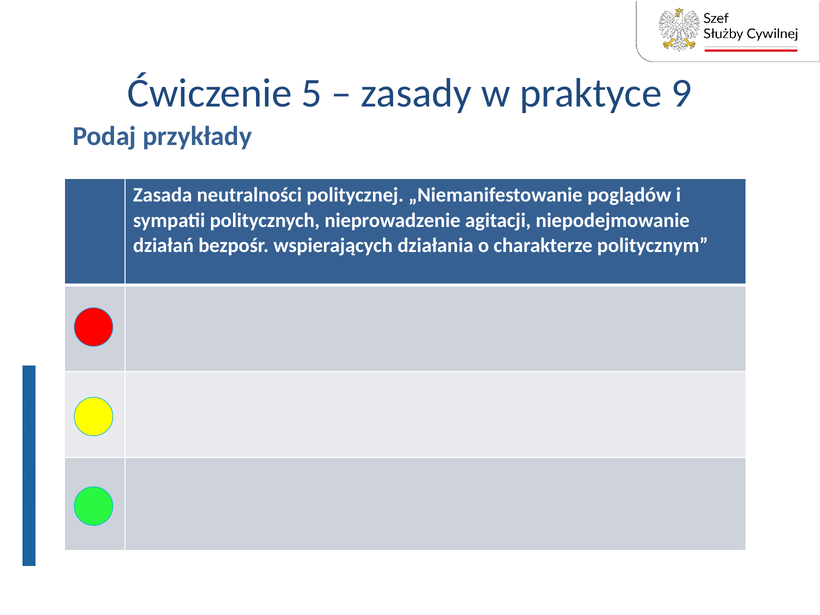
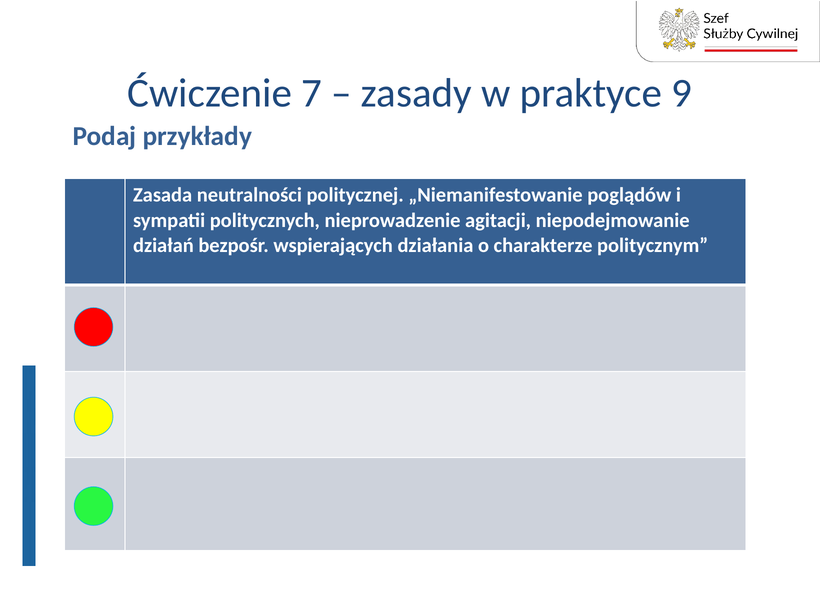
5: 5 -> 7 (312, 93)
